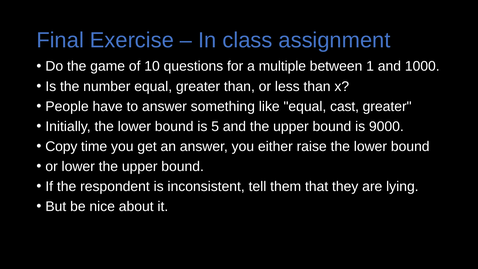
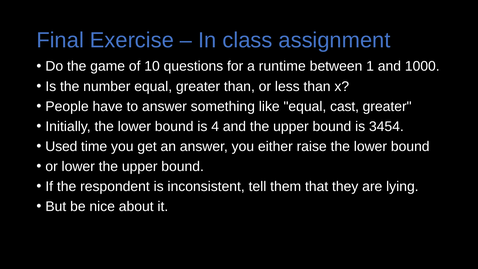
multiple: multiple -> runtime (282, 66)
5: 5 -> 4 (215, 126)
9000: 9000 -> 3454 (386, 126)
Copy: Copy -> Used (61, 146)
